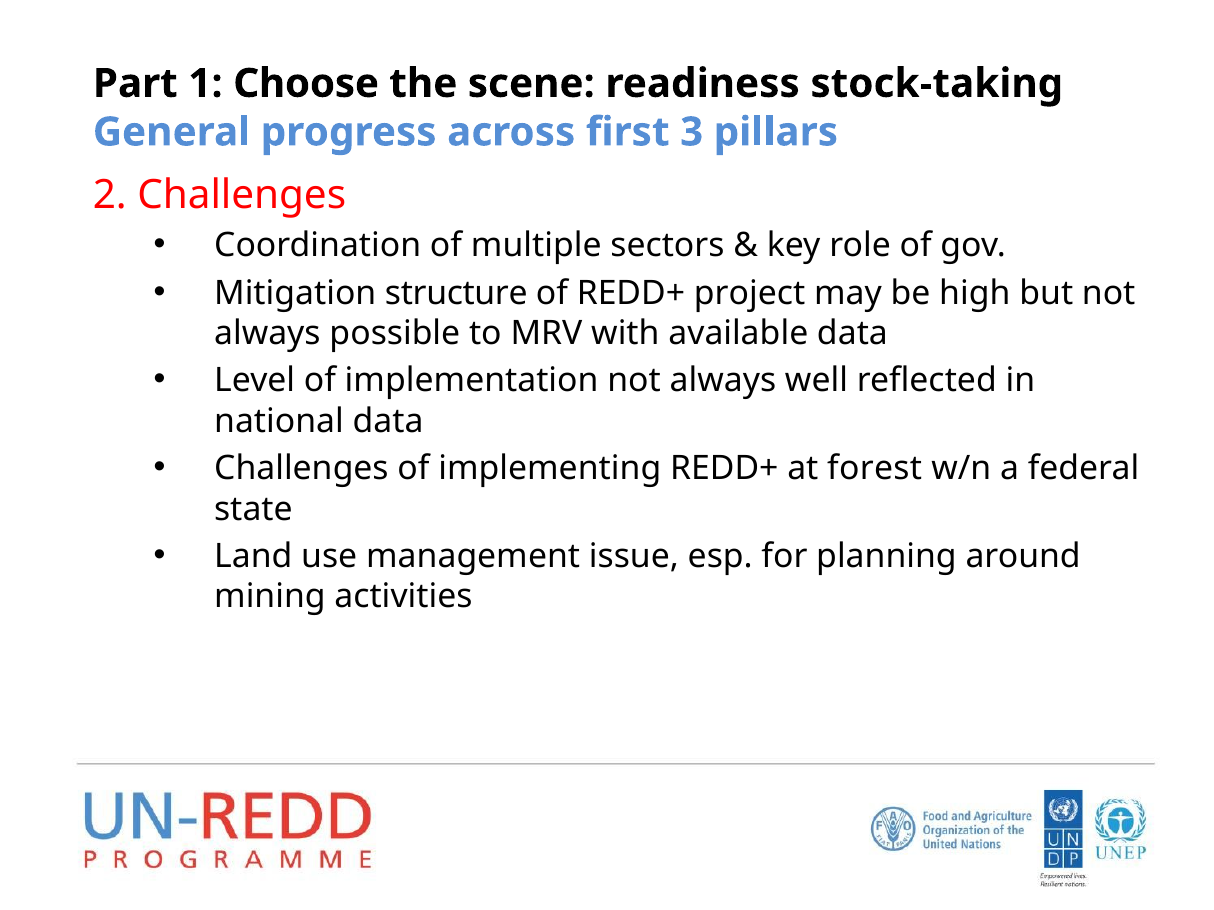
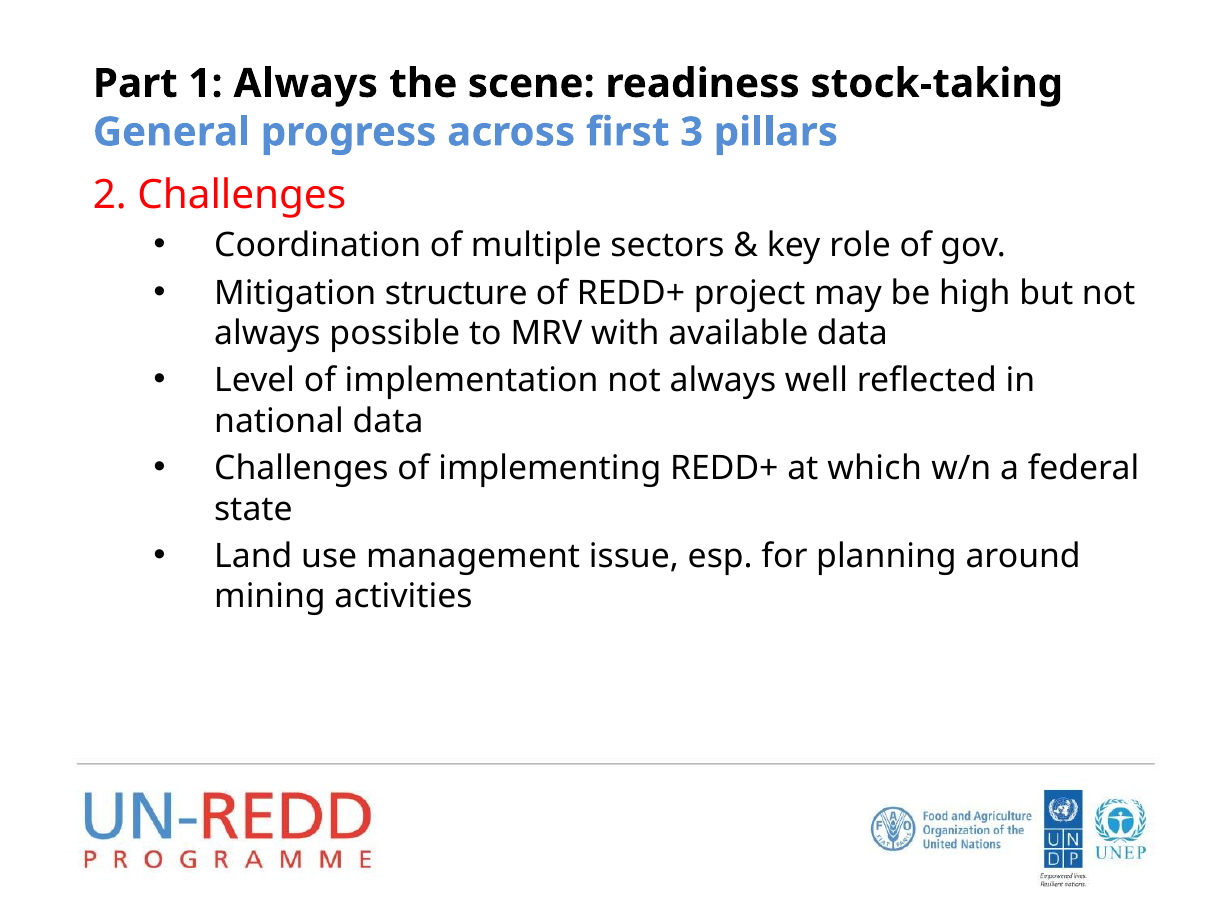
1 Choose: Choose -> Always (306, 84)
forest: forest -> which (875, 469)
